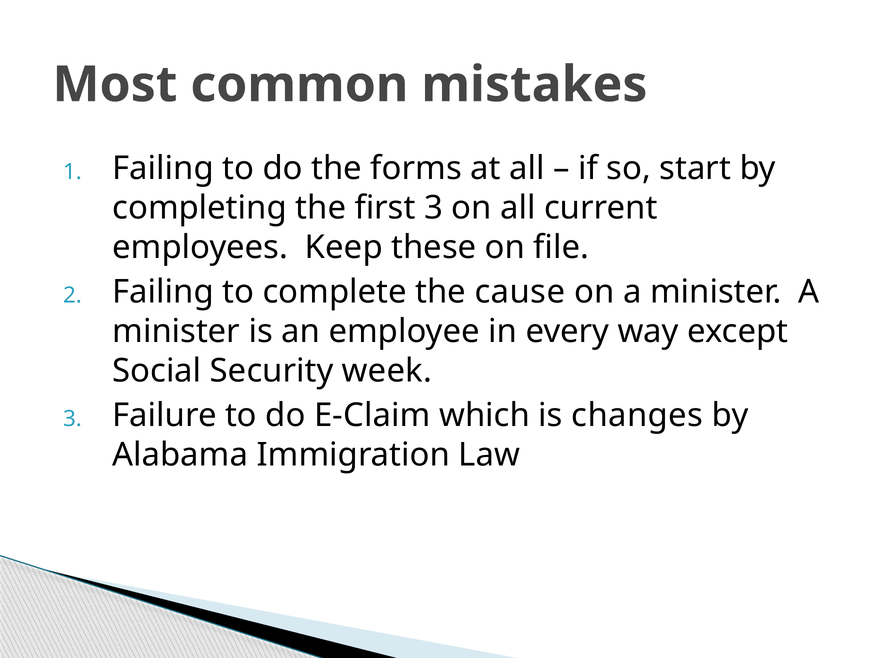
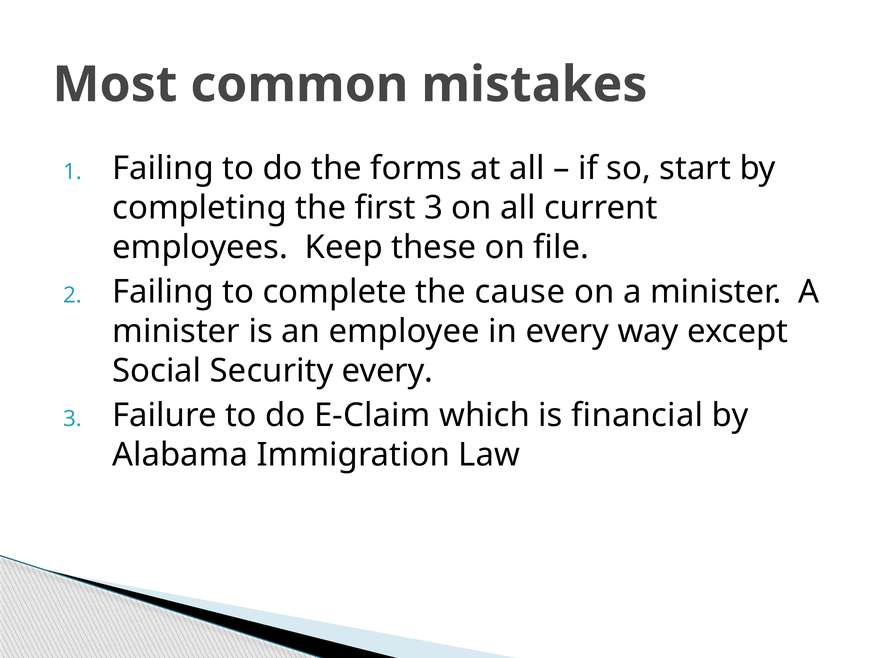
Security week: week -> every (387, 371)
changes: changes -> financial (637, 415)
